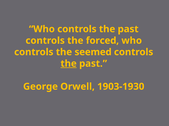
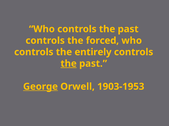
seemed: seemed -> entirely (93, 52)
George underline: none -> present (40, 87)
1903-1930: 1903-1930 -> 1903-1953 (121, 87)
